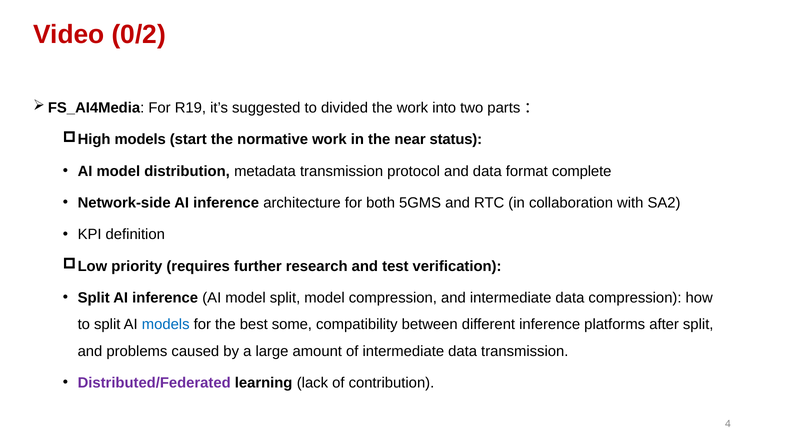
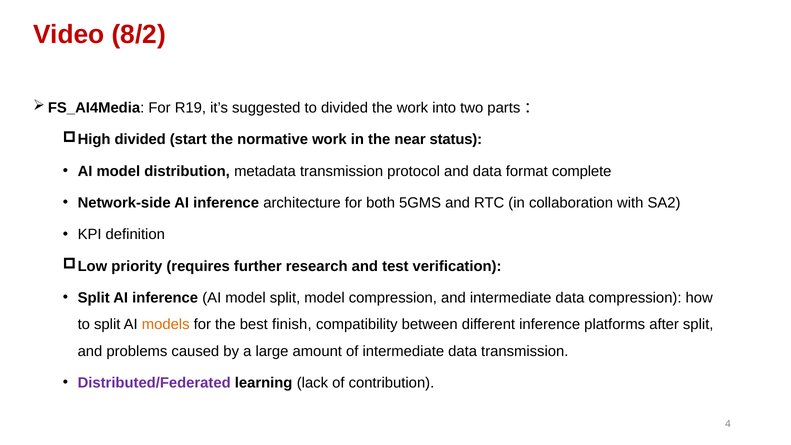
0/2: 0/2 -> 8/2 (139, 34)
models: models -> divided (140, 140)
models colour: blue -> orange (166, 324)
some: some -> finish (292, 324)
